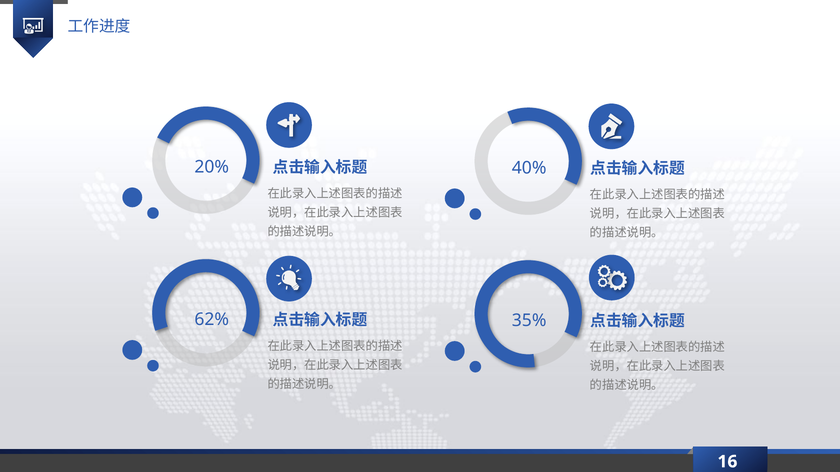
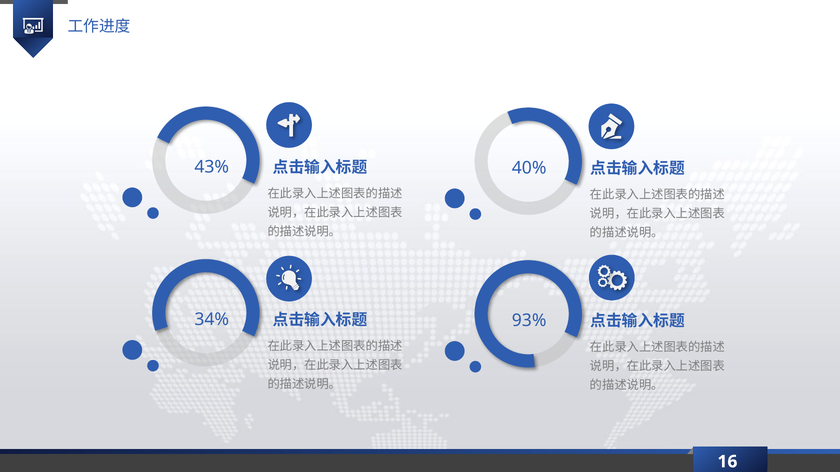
20%: 20% -> 43% (212, 167)
62%: 62% -> 34% (212, 320)
35%: 35% -> 93% (529, 321)
